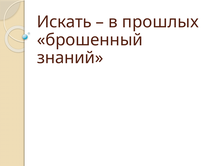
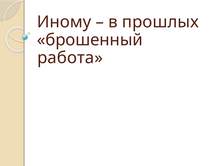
Искать: Искать -> Иному (64, 22)
знаний: знаний -> работа (70, 58)
